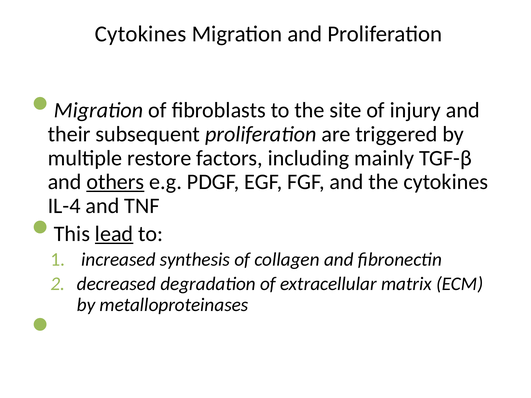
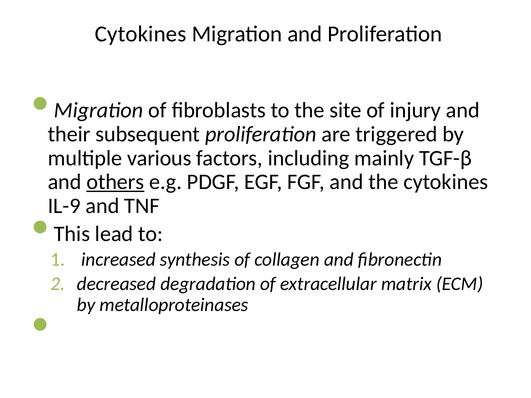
restore: restore -> various (159, 158)
IL-4: IL-4 -> IL-9 (64, 206)
lead underline: present -> none (114, 234)
